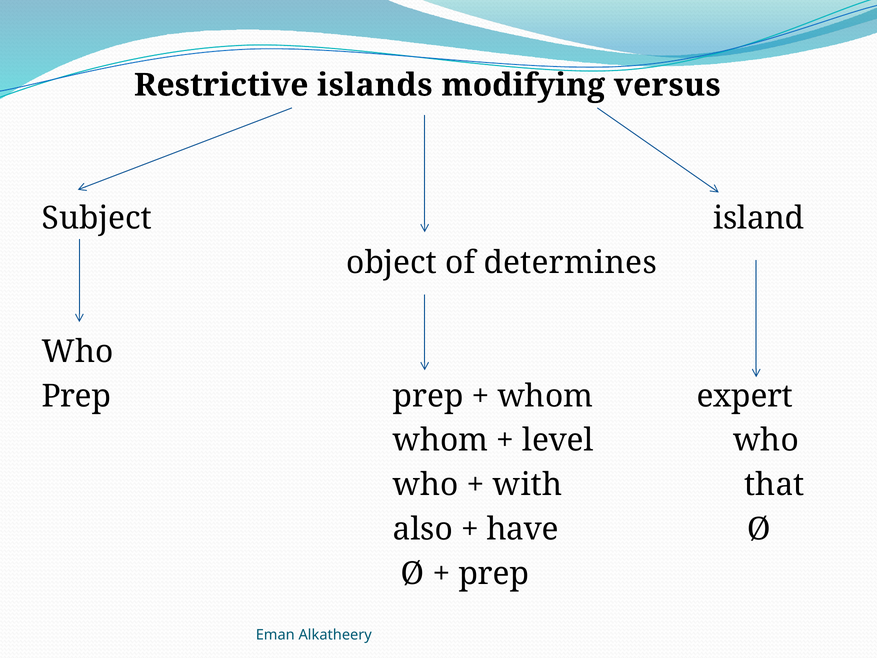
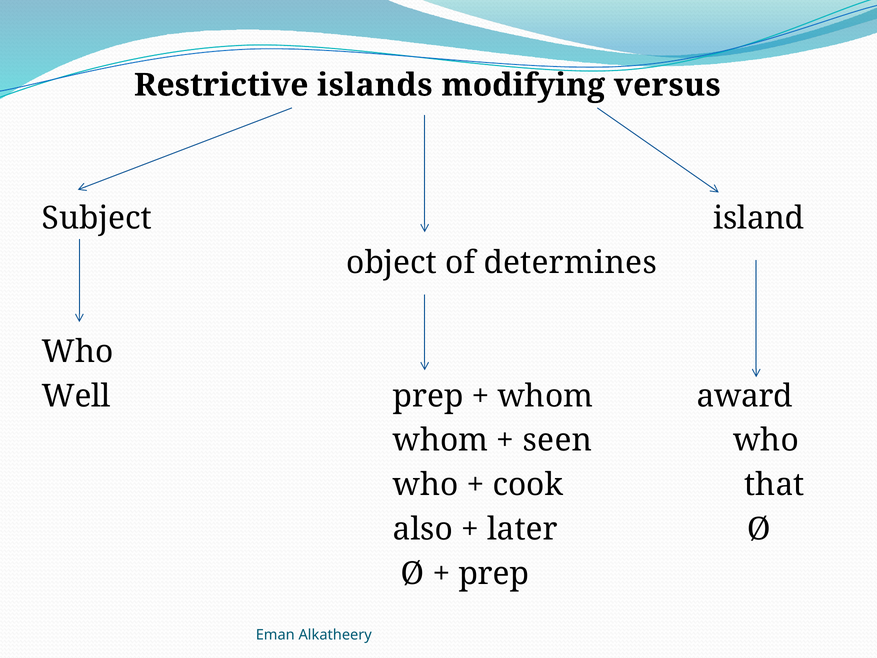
Prep: Prep -> Well (76, 396)
expert: expert -> award (745, 396)
level: level -> seen (558, 440)
with: with -> cook (528, 485)
have: have -> later (522, 529)
